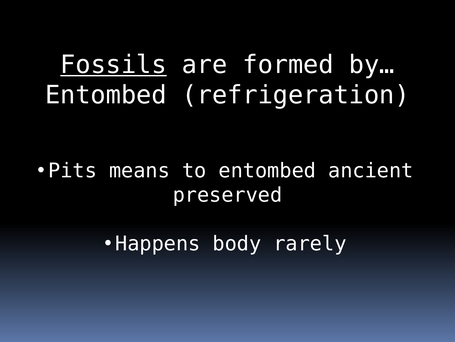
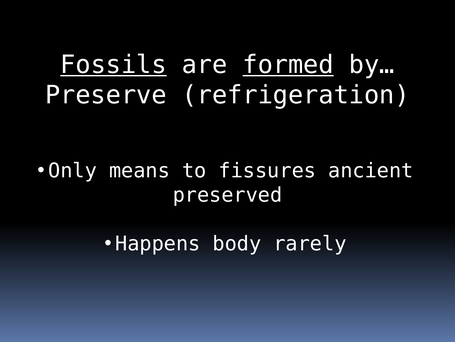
formed underline: none -> present (288, 65)
Entombed: Entombed -> Preserve (106, 95)
Pits: Pits -> Only (73, 170)
to entombed: entombed -> fissures (267, 170)
